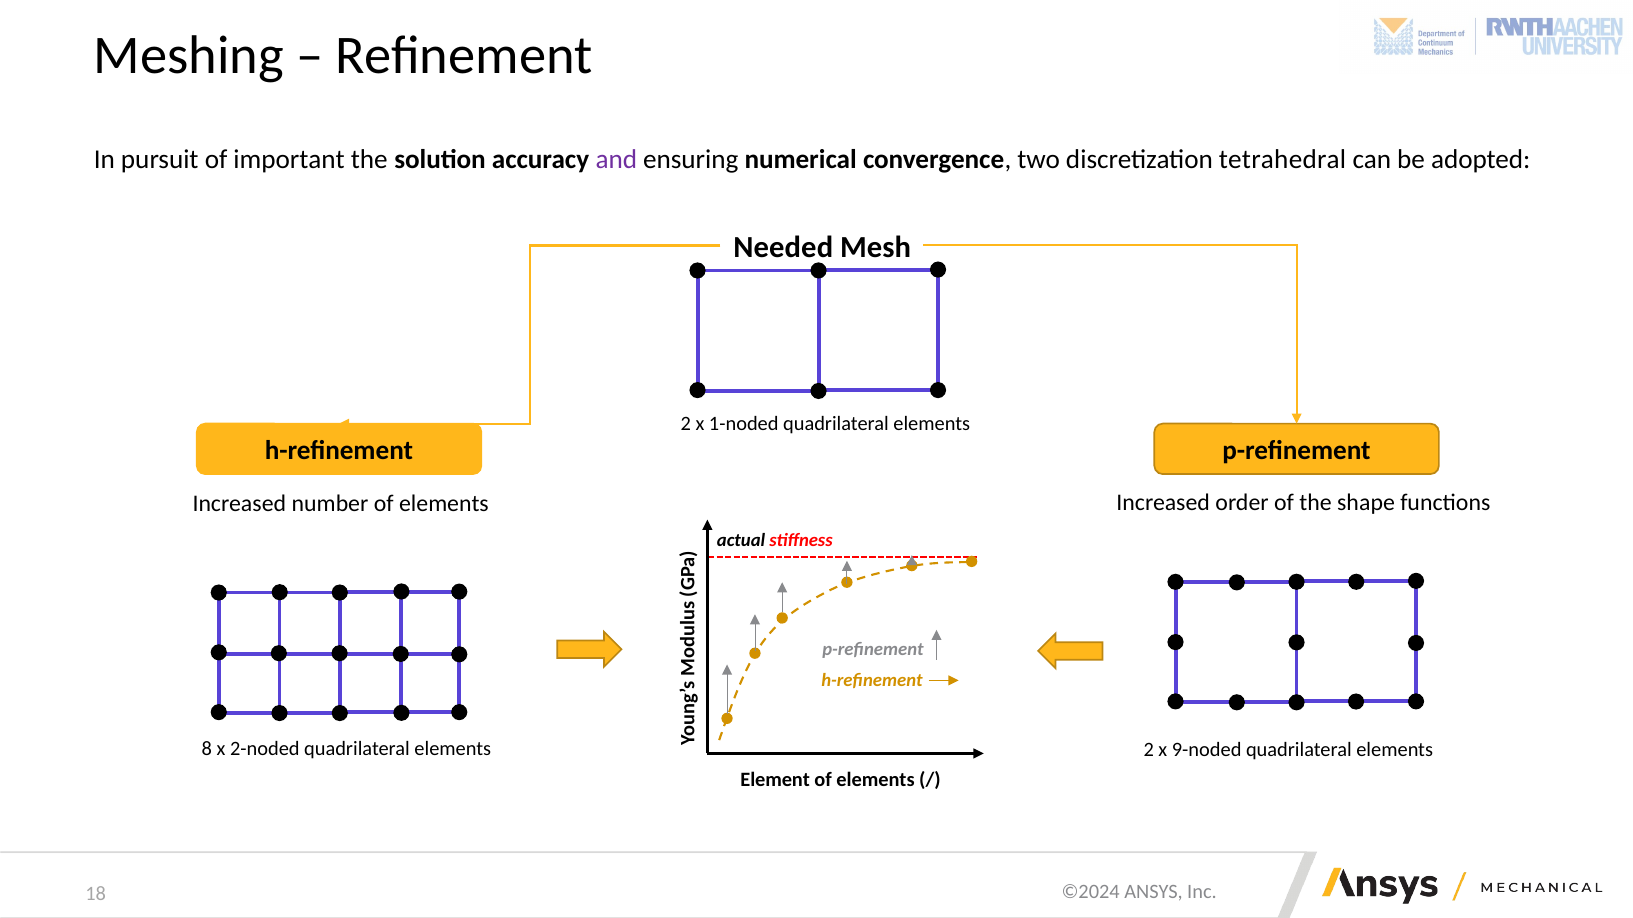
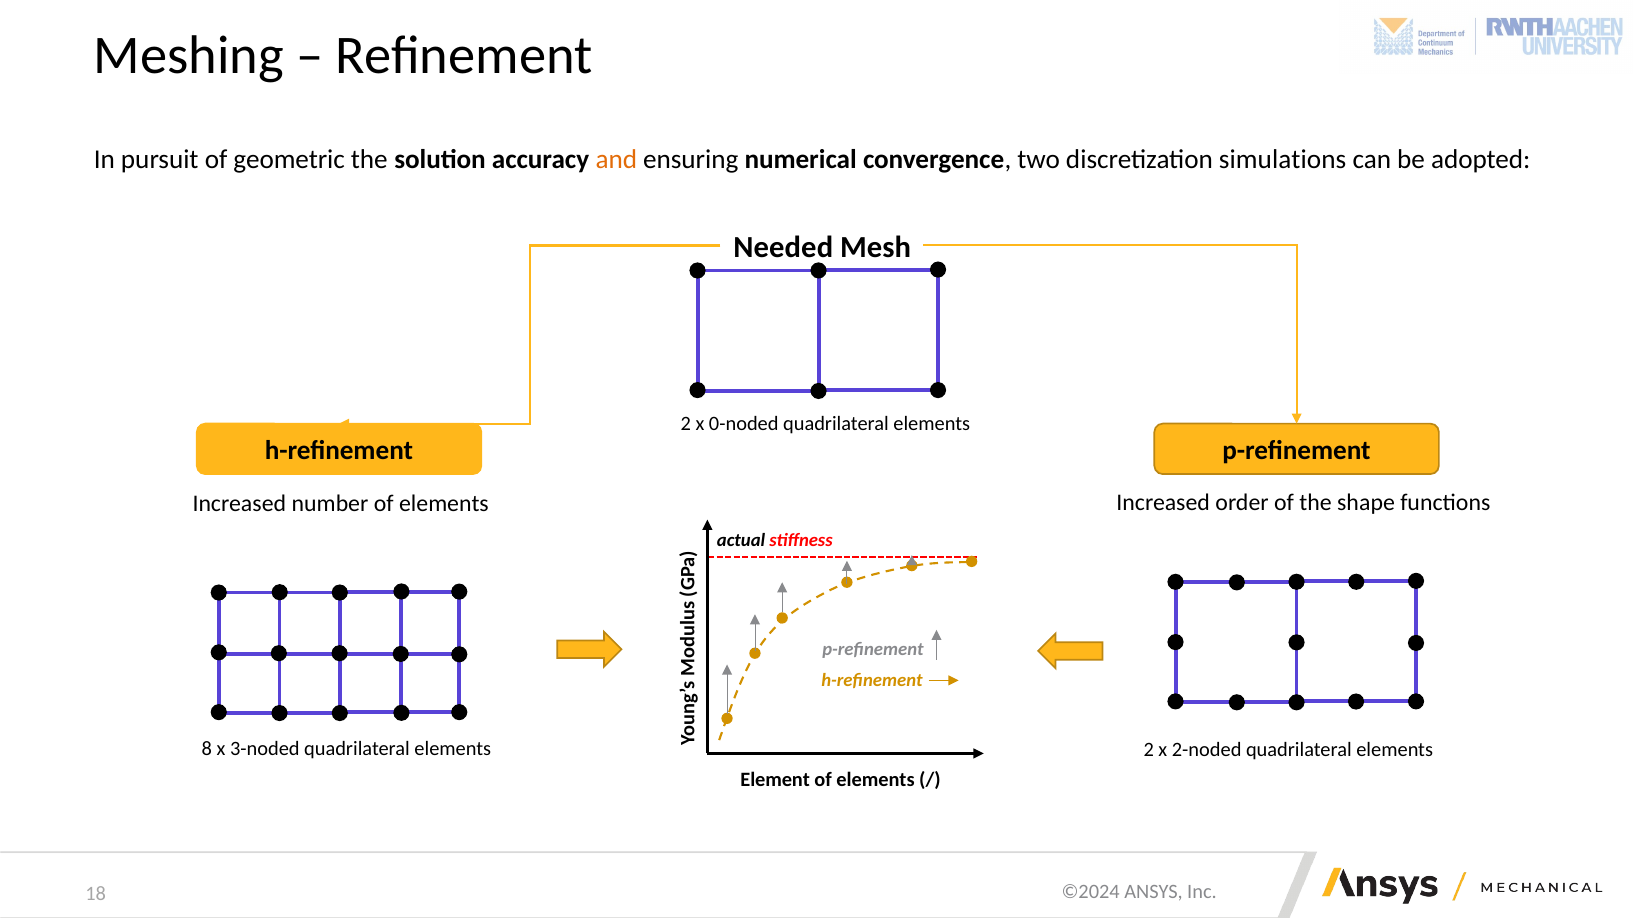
important: important -> geometric (289, 159)
and colour: purple -> orange (616, 159)
tetrahedral: tetrahedral -> simulations (1283, 159)
1-noded: 1-noded -> 0-noded (744, 424)
2-noded: 2-noded -> 3-noded (265, 750)
9-noded: 9-noded -> 2-noded (1207, 750)
